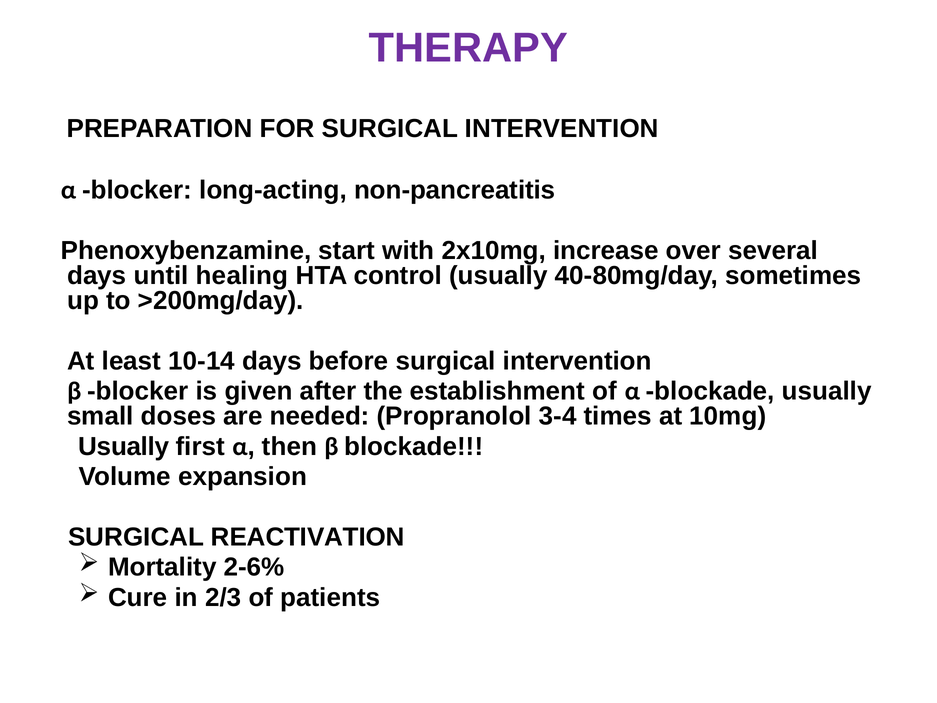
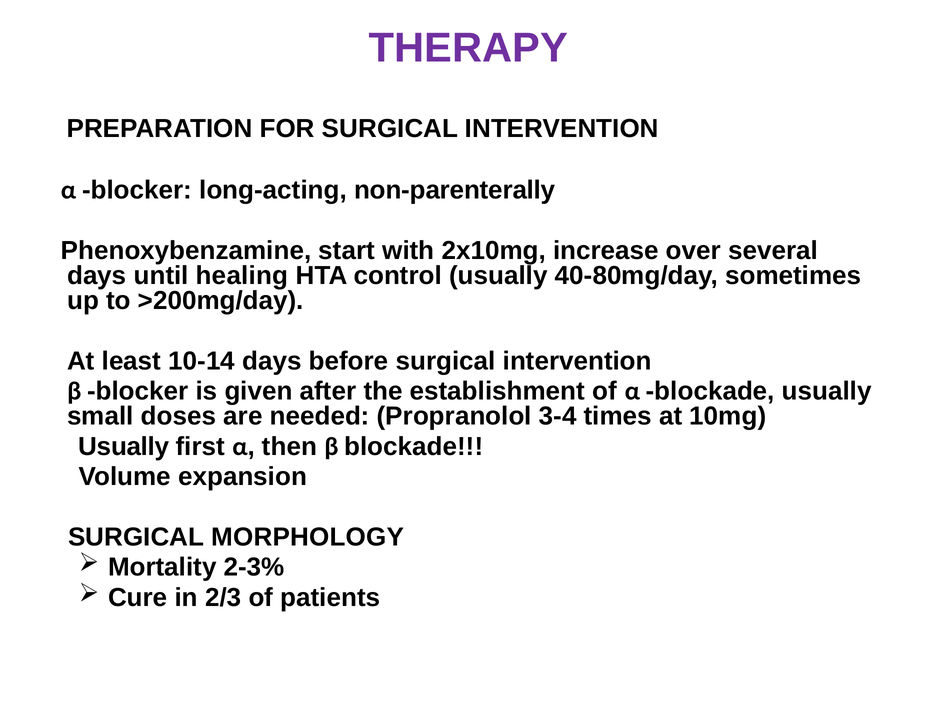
non-pancreatitis: non-pancreatitis -> non-parenterally (455, 190)
REACTIVATION: REACTIVATION -> MORPHOLOGY (308, 537)
2-6%: 2-6% -> 2-3% (254, 567)
